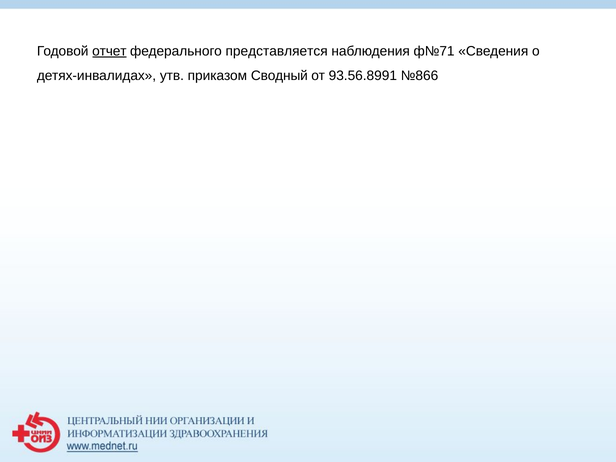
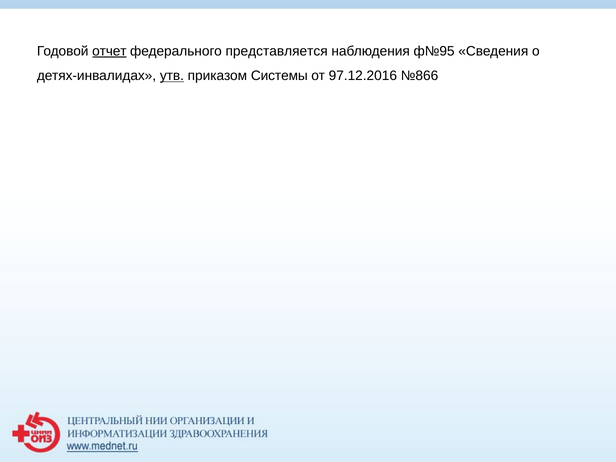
ф№71: ф№71 -> ф№95 (434, 51)
утв underline: none -> present (172, 76)
Сводный: Сводный -> Системы (279, 76)
93.56.8991: 93.56.8991 -> 97.12.2016 (363, 76)
